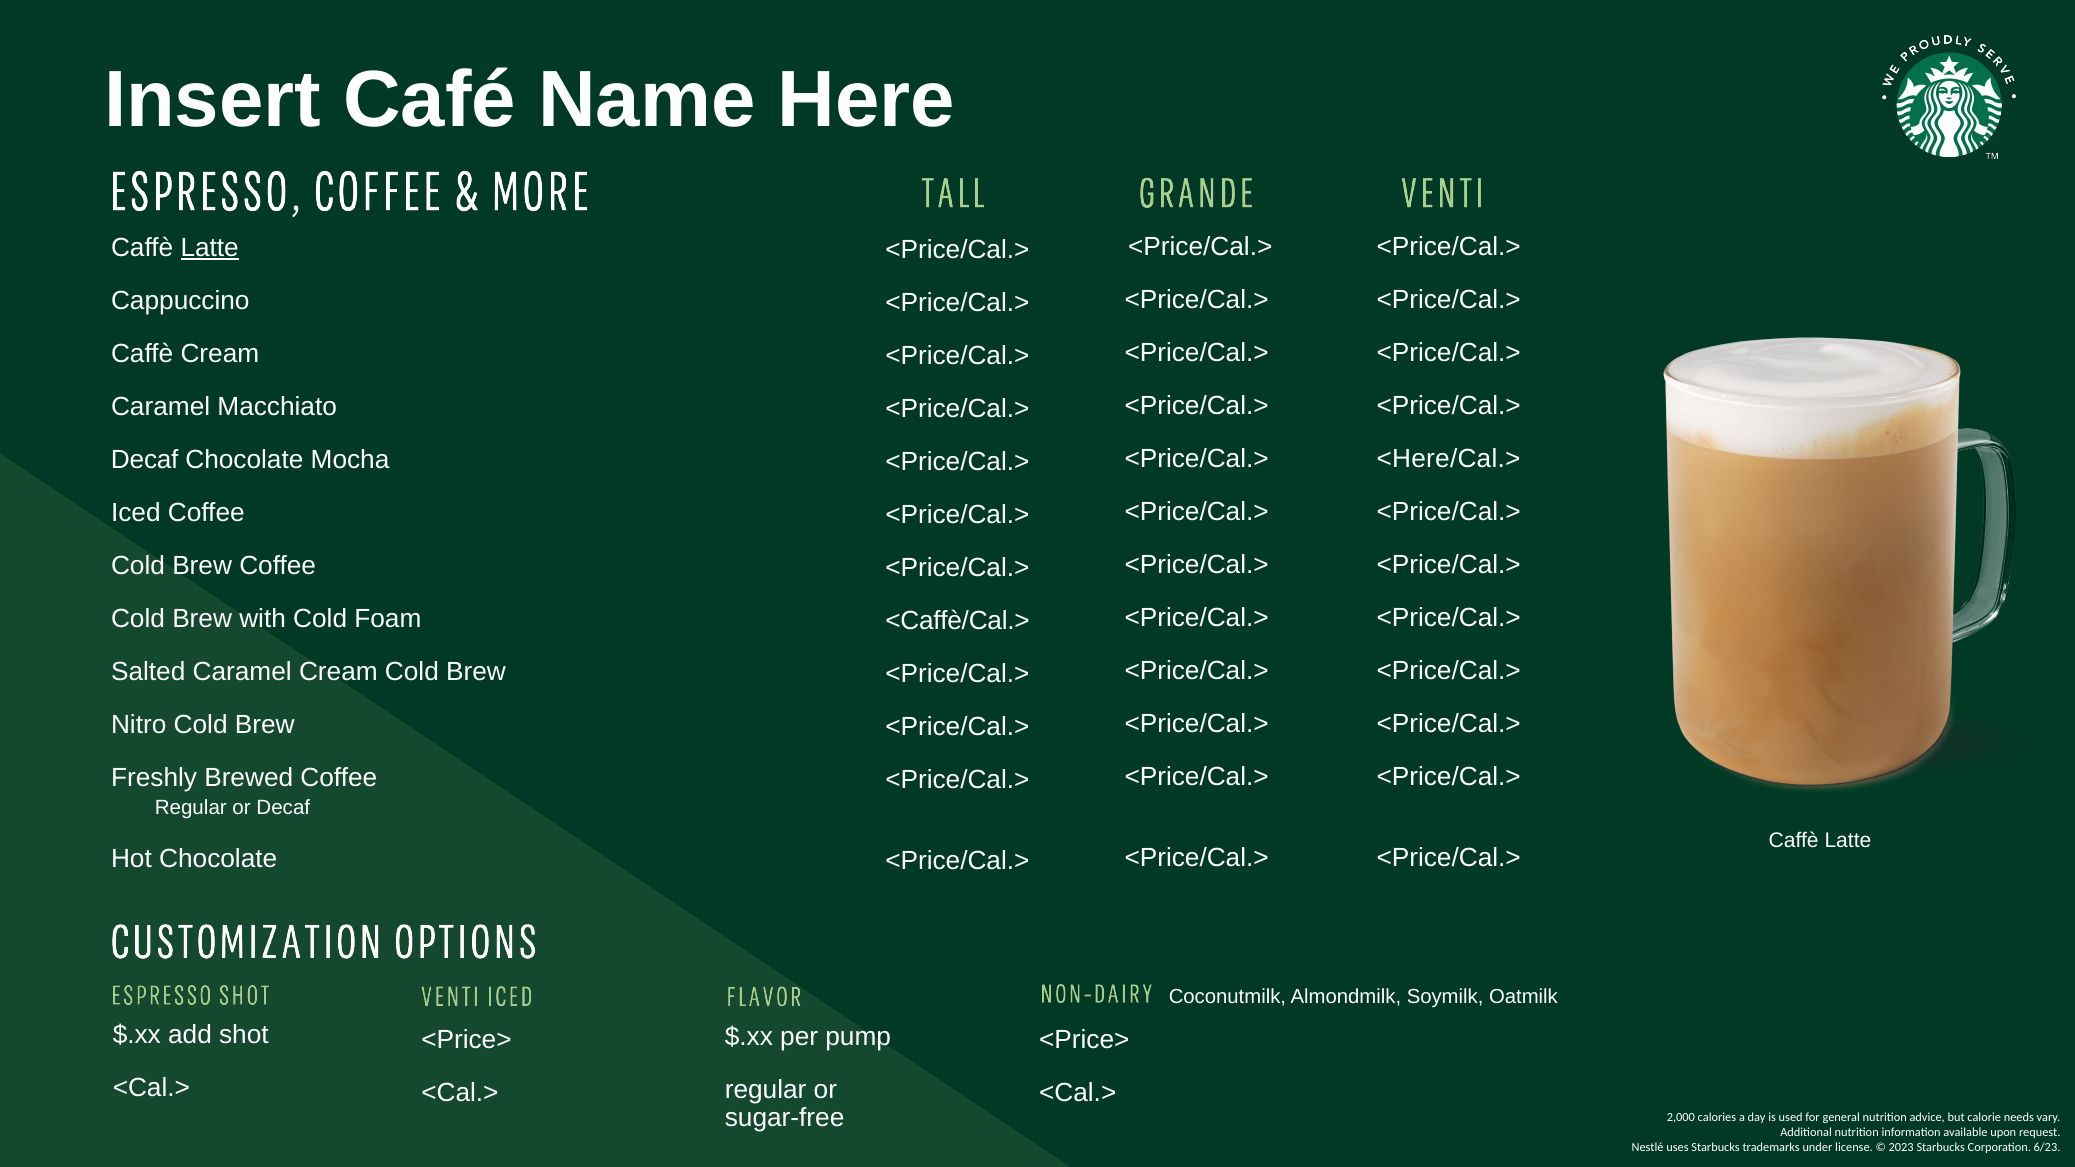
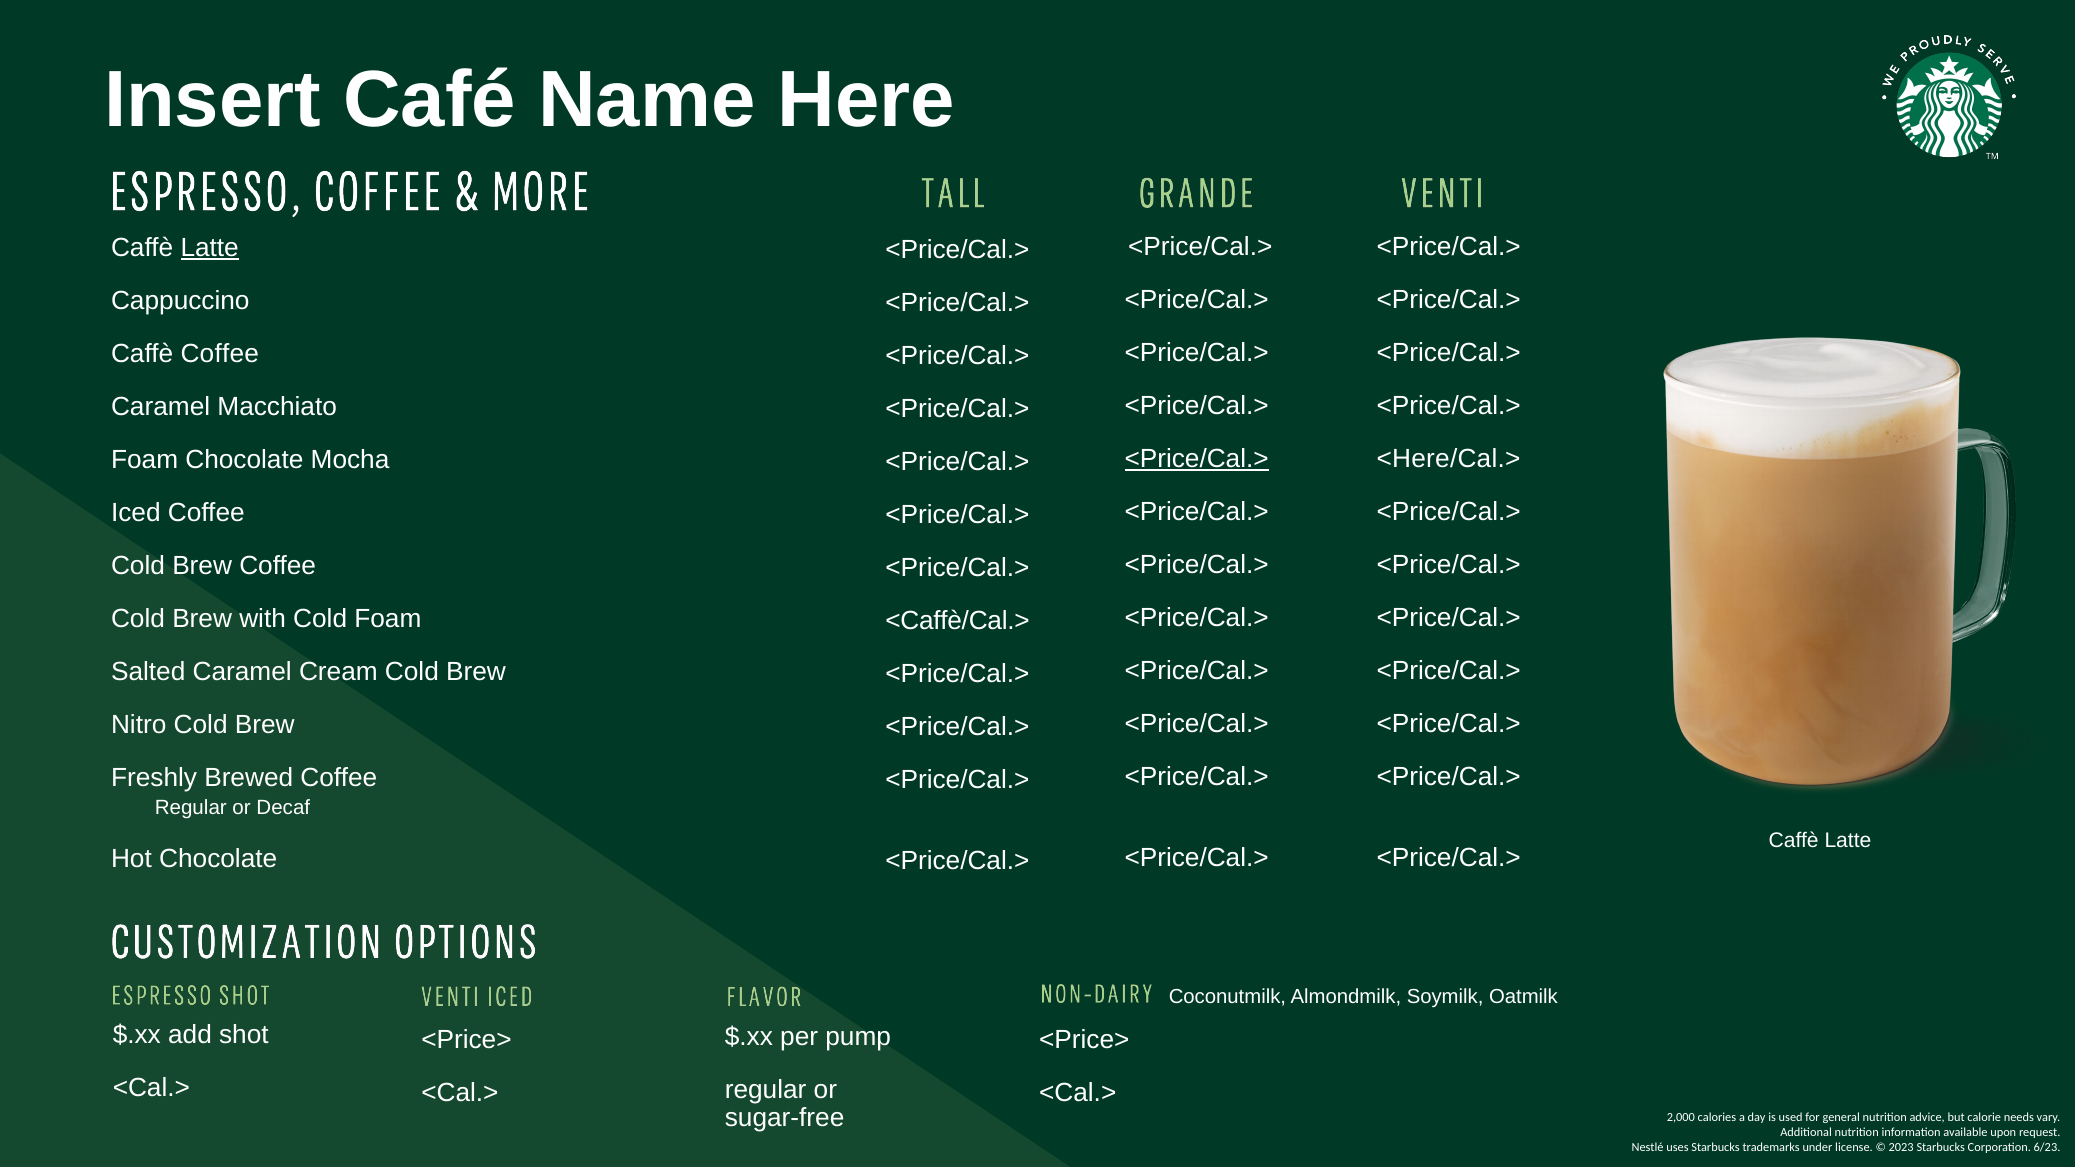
Caffè Cream: Cream -> Coffee (220, 354)
<Price/Cal.> underline: none -> present (1197, 459)
Decaf: Decaf -> Foam (145, 460)
